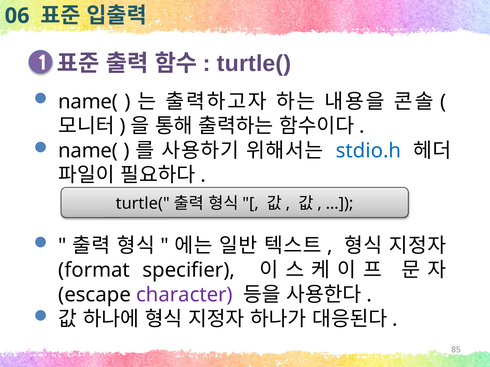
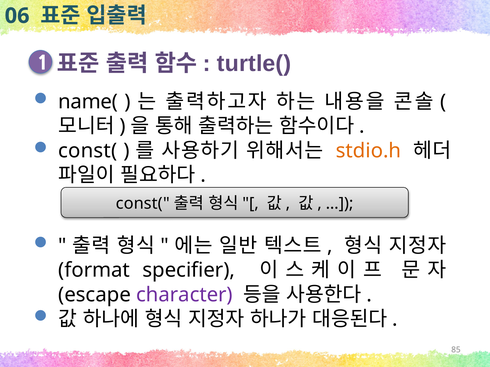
name(: name( -> const( (88, 151)
stdio.h colour: blue -> orange (369, 151)
turtle(: turtle( -> const( (143, 204)
